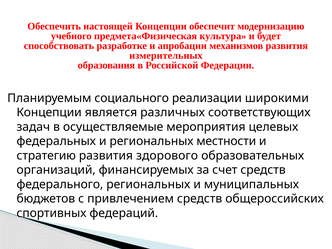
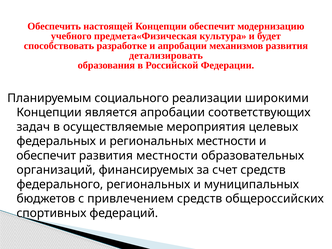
измерительных: измерительных -> детализировать (166, 55)
является различных: различных -> апробации (173, 112)
стратегию: стратегию -> обеспечит (46, 156)
развития здорового: здорового -> местности (167, 156)
